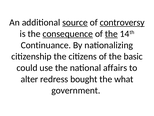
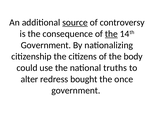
controversy underline: present -> none (122, 22)
consequence underline: present -> none (68, 34)
Continuance: Continuance -> Government (46, 45)
basic: basic -> body (133, 56)
affairs: affairs -> truths (115, 68)
what: what -> once (124, 79)
